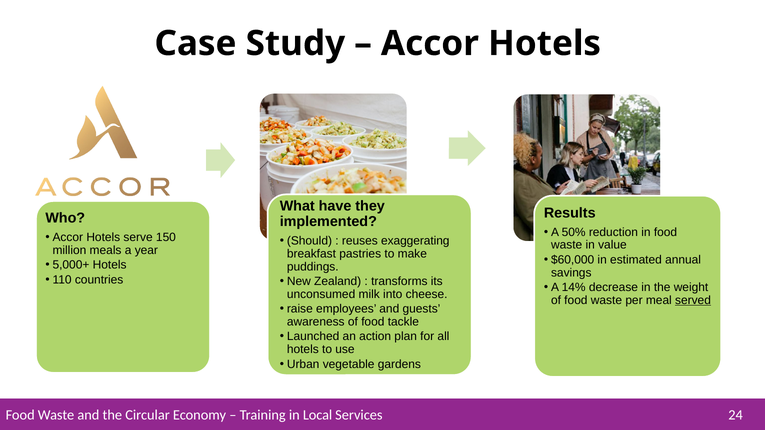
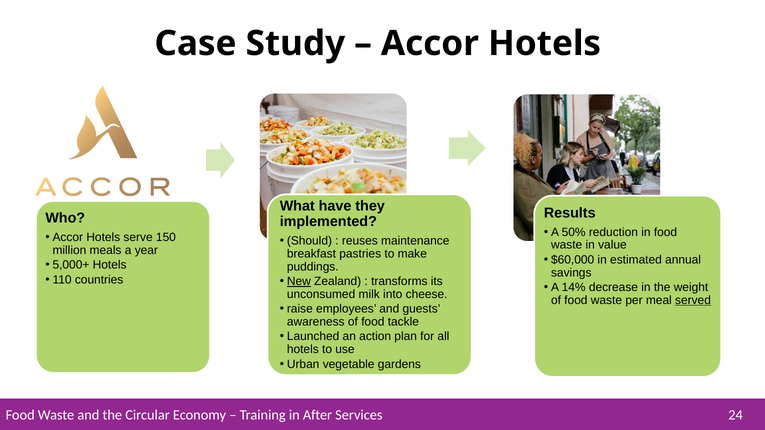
exaggerating: exaggerating -> maintenance (415, 241)
New underline: none -> present (299, 282)
Local: Local -> After (318, 415)
